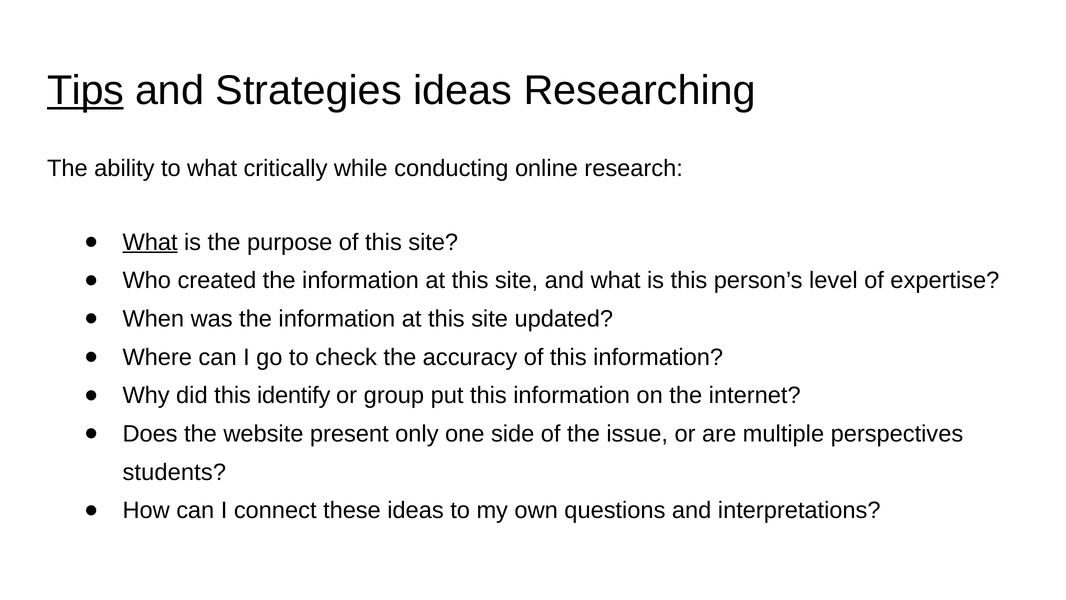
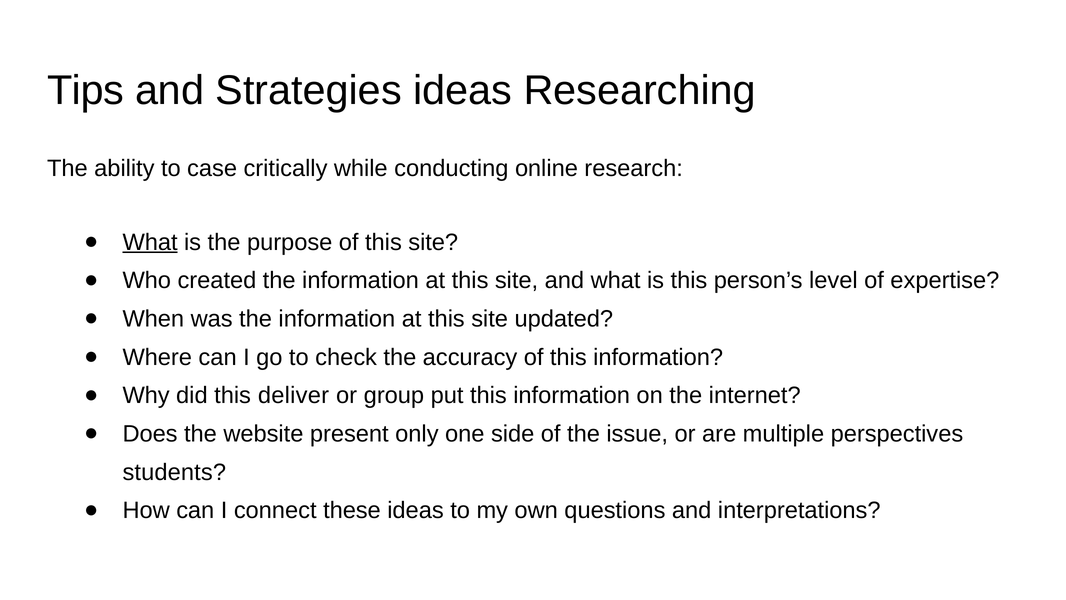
Tips underline: present -> none (86, 90)
to what: what -> case (212, 168)
identify: identify -> deliver (293, 395)
